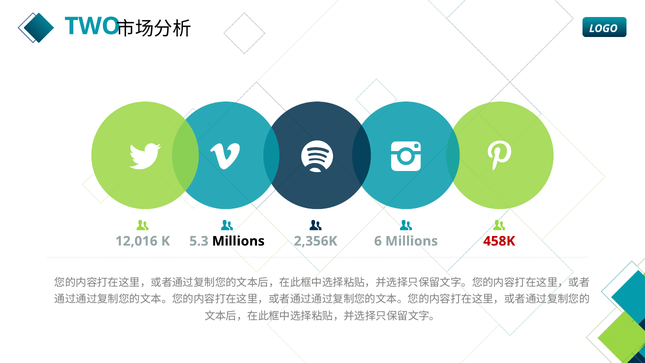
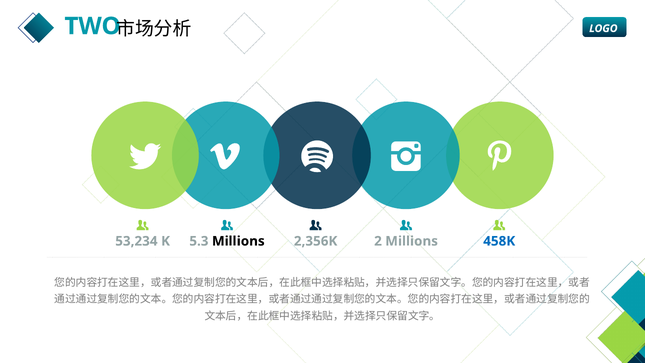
12,016: 12,016 -> 53,234 (136, 241)
6: 6 -> 2 (378, 241)
458K colour: red -> blue (499, 241)
